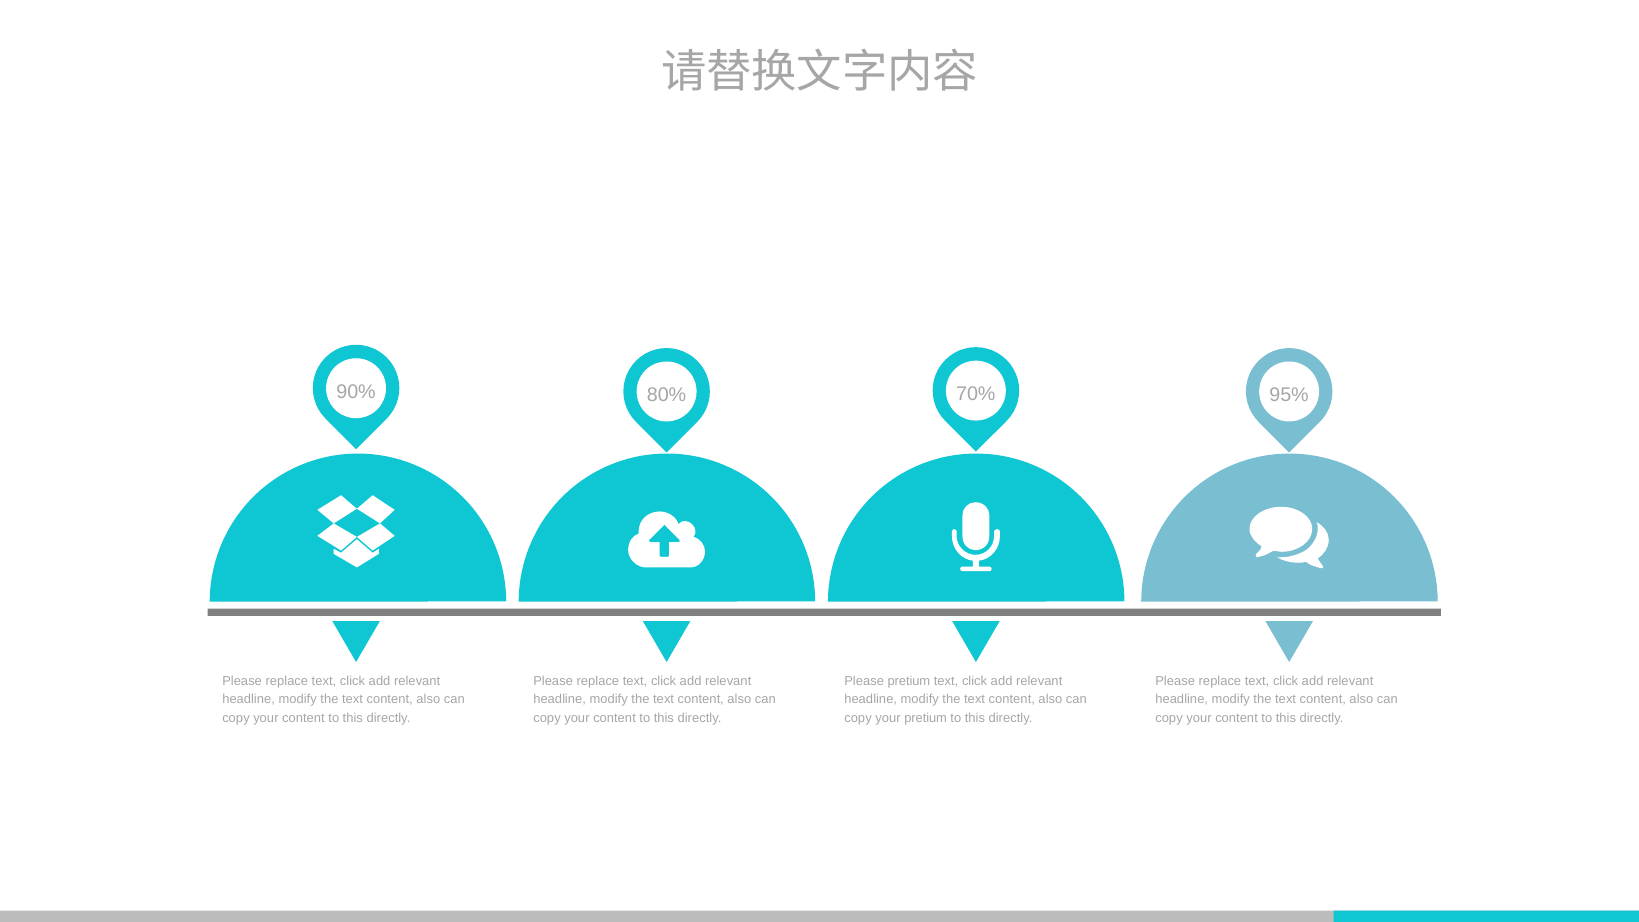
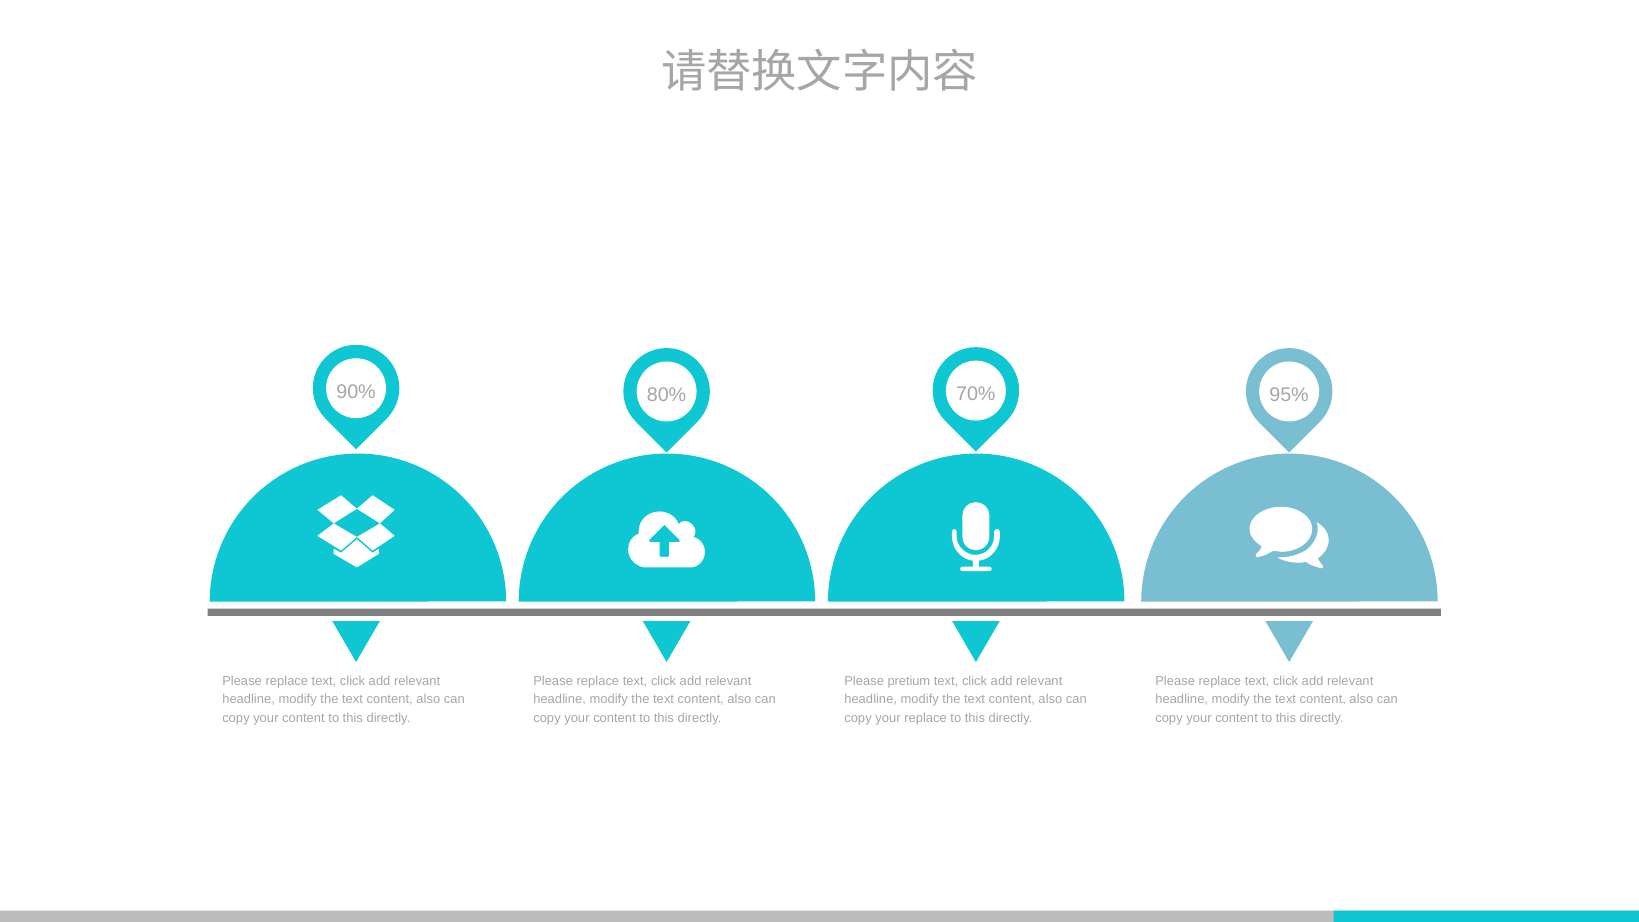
your pretium: pretium -> replace (926, 718)
